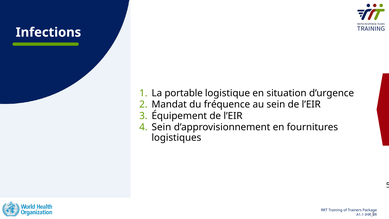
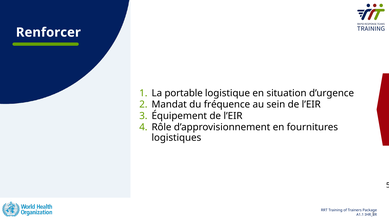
Infections: Infections -> Renforcer (48, 32)
Sein: Sein -> Rôle (161, 127)
